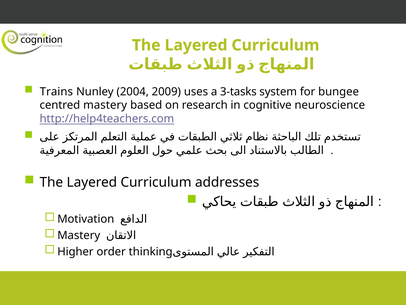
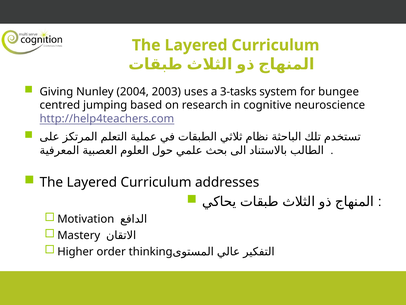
Trains: Trains -> Giving (56, 91)
2009: 2009 -> 2003 (166, 91)
centred mastery: mastery -> jumping (105, 105)
